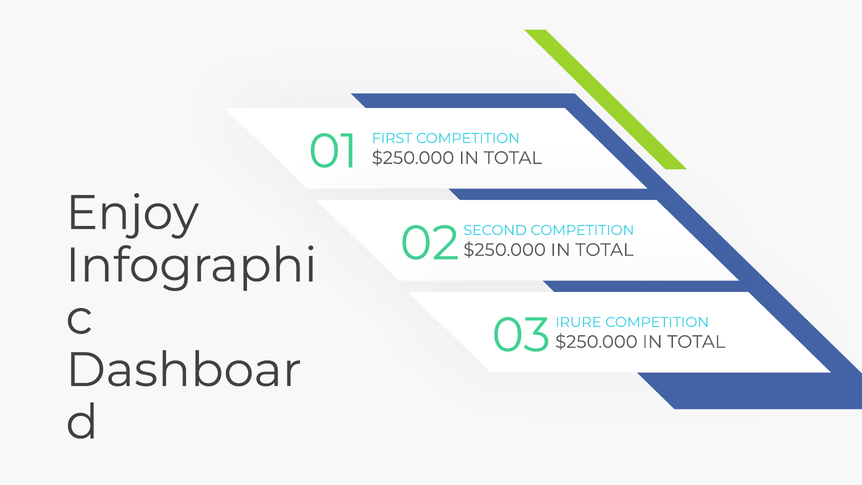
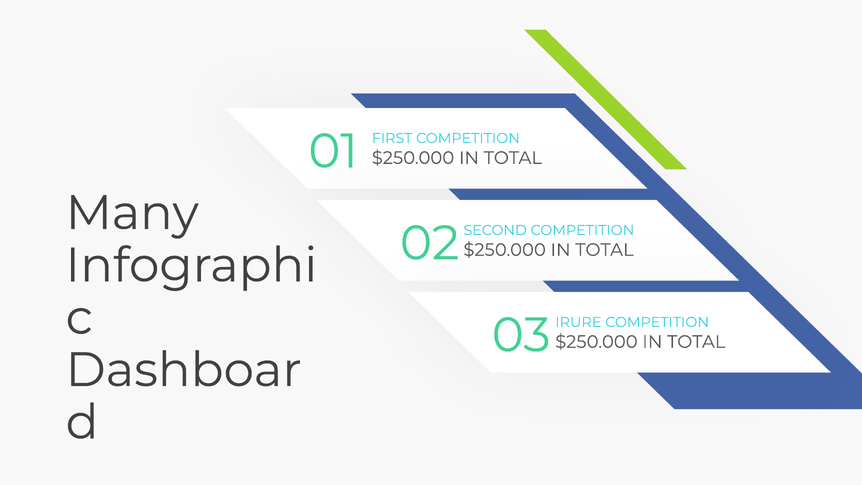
Enjoy: Enjoy -> Many (132, 213)
